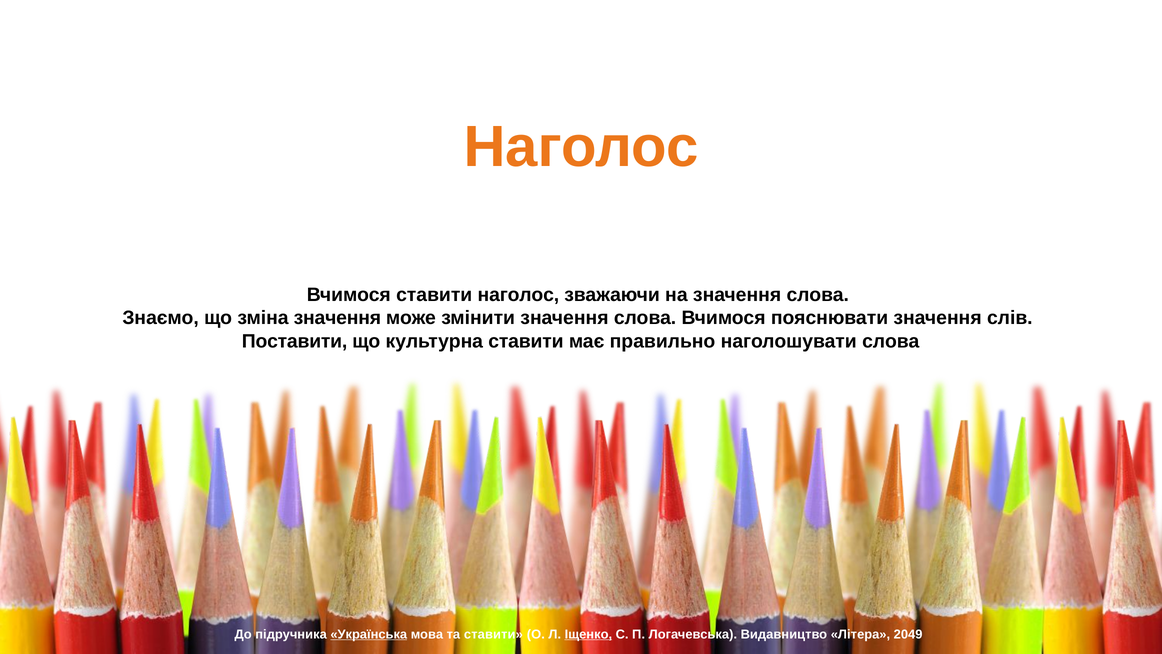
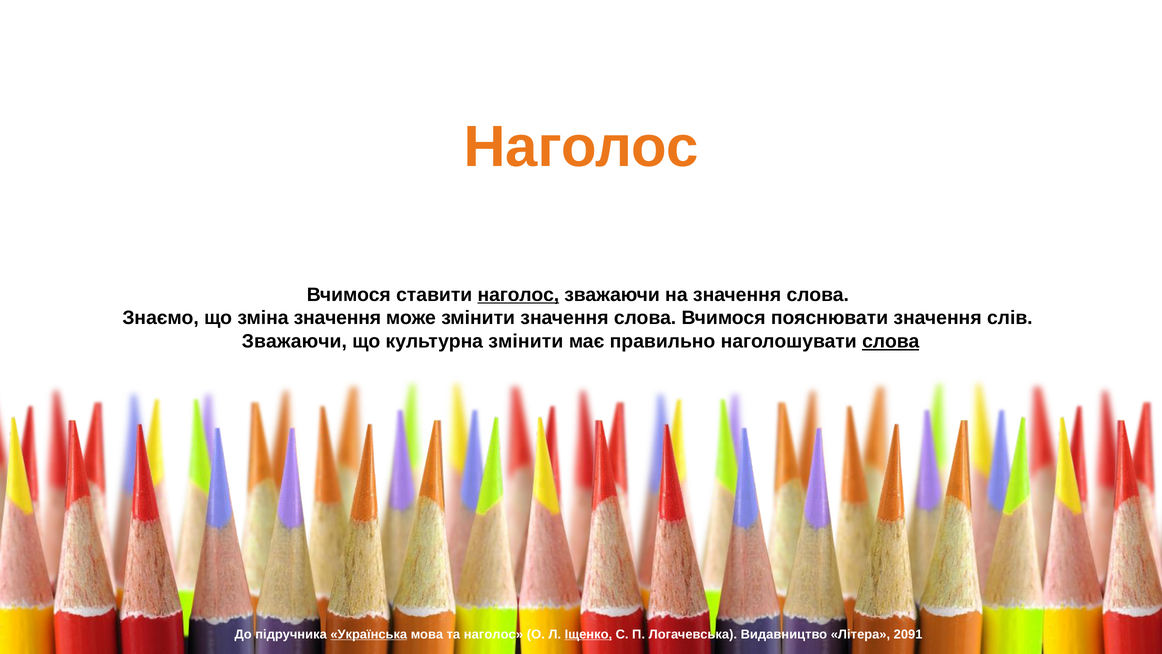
наголос underline: none -> present (518, 295)
Поставити: Поставити -> Зважаючи (294, 341)
культурна ставити: ставити -> змінити (526, 341)
слова underline: none -> present (891, 341)
та ставити: ставити -> наголос (493, 634)
2049: 2049 -> 2091 (908, 634)
